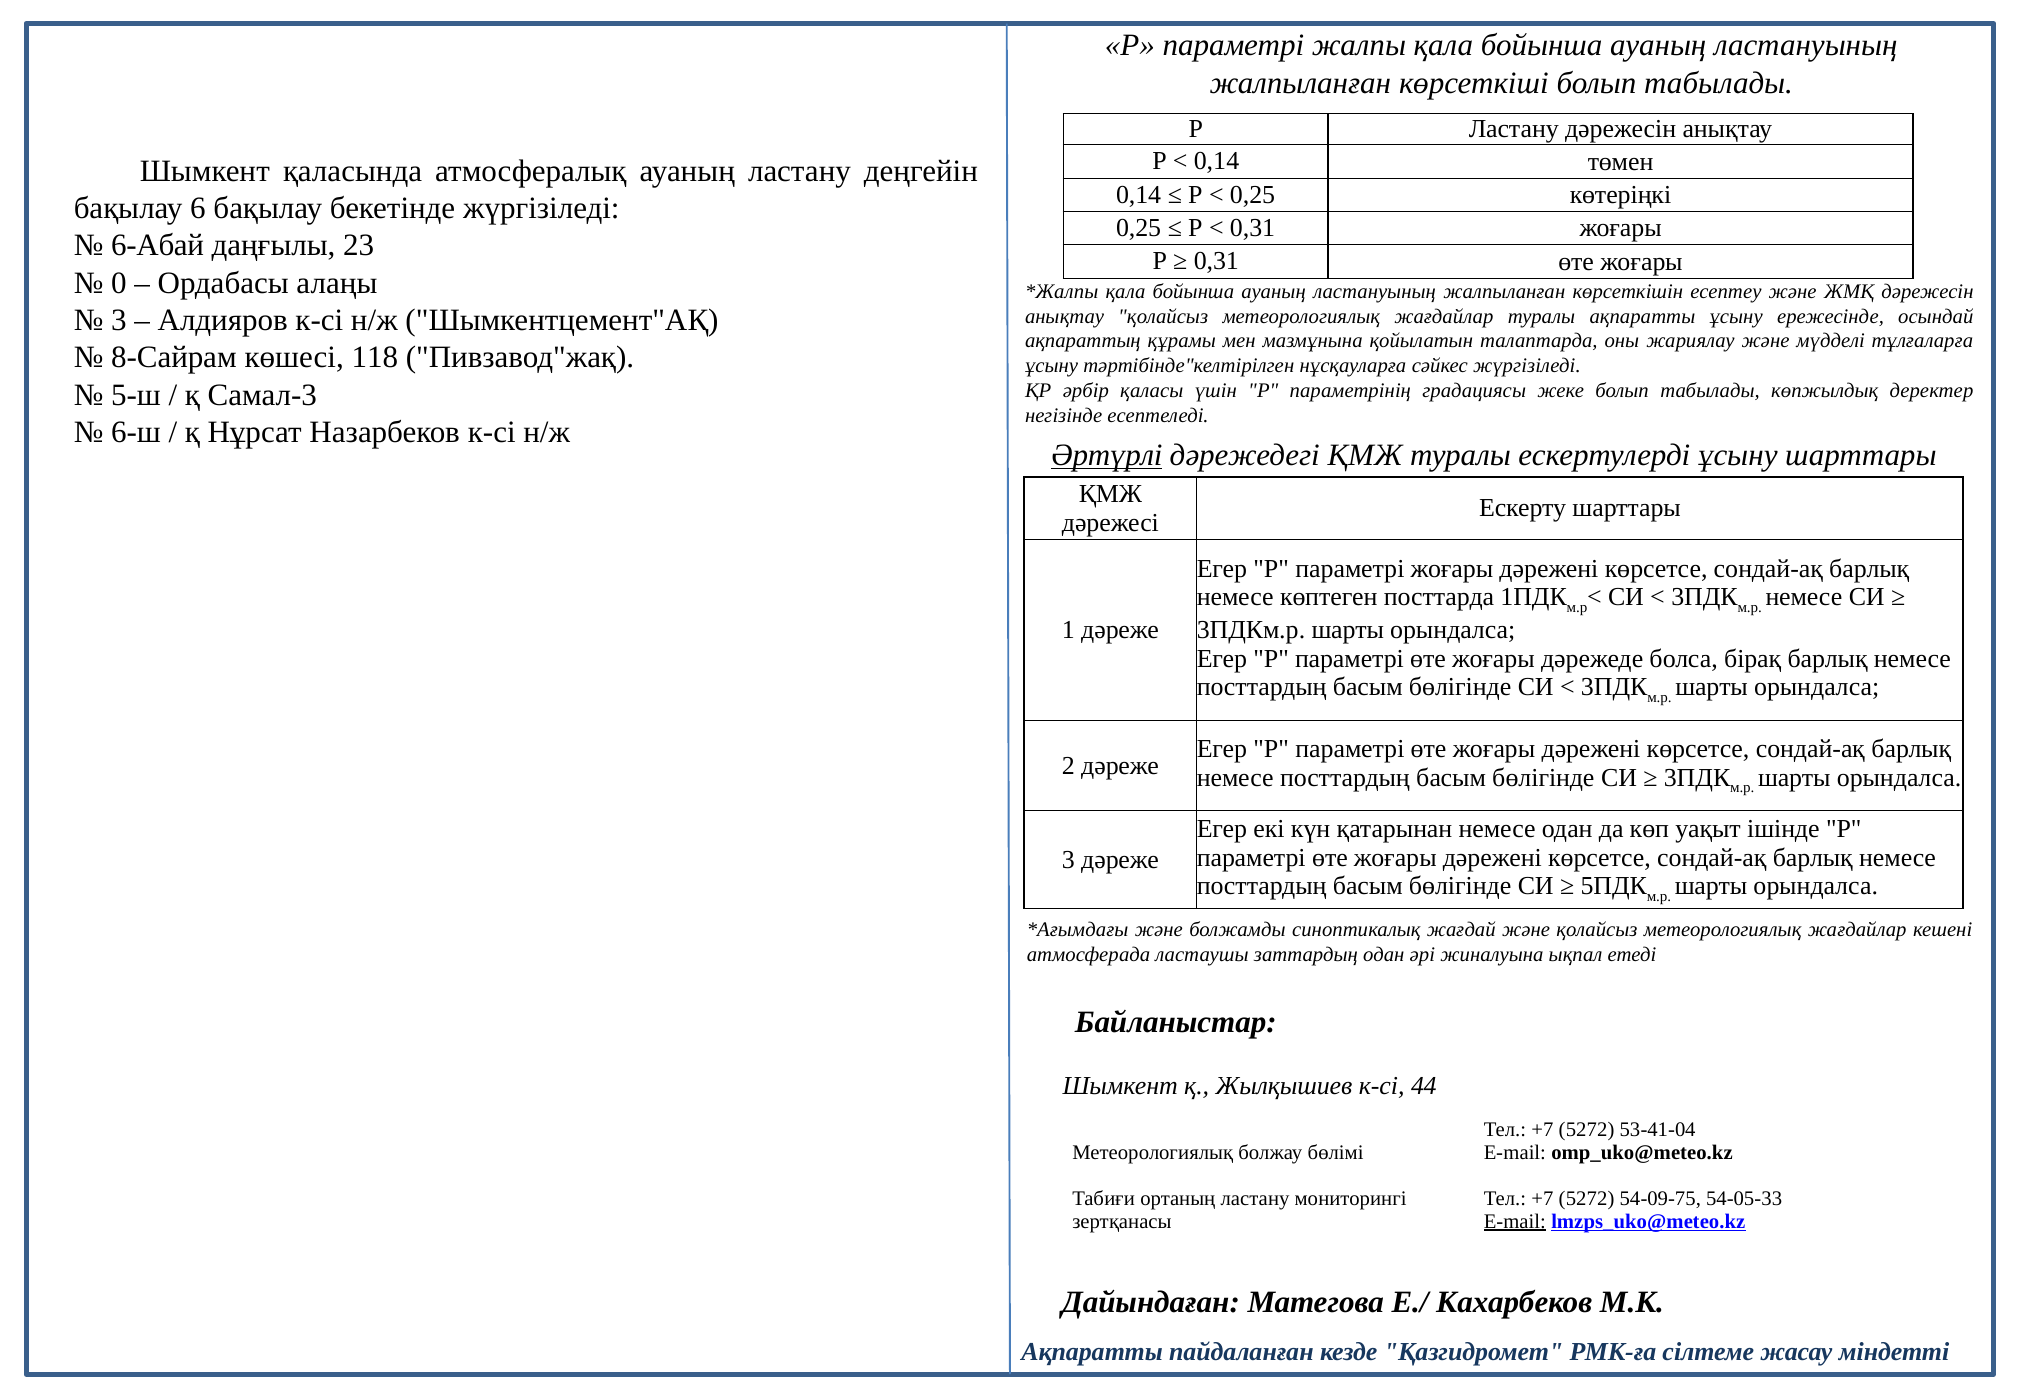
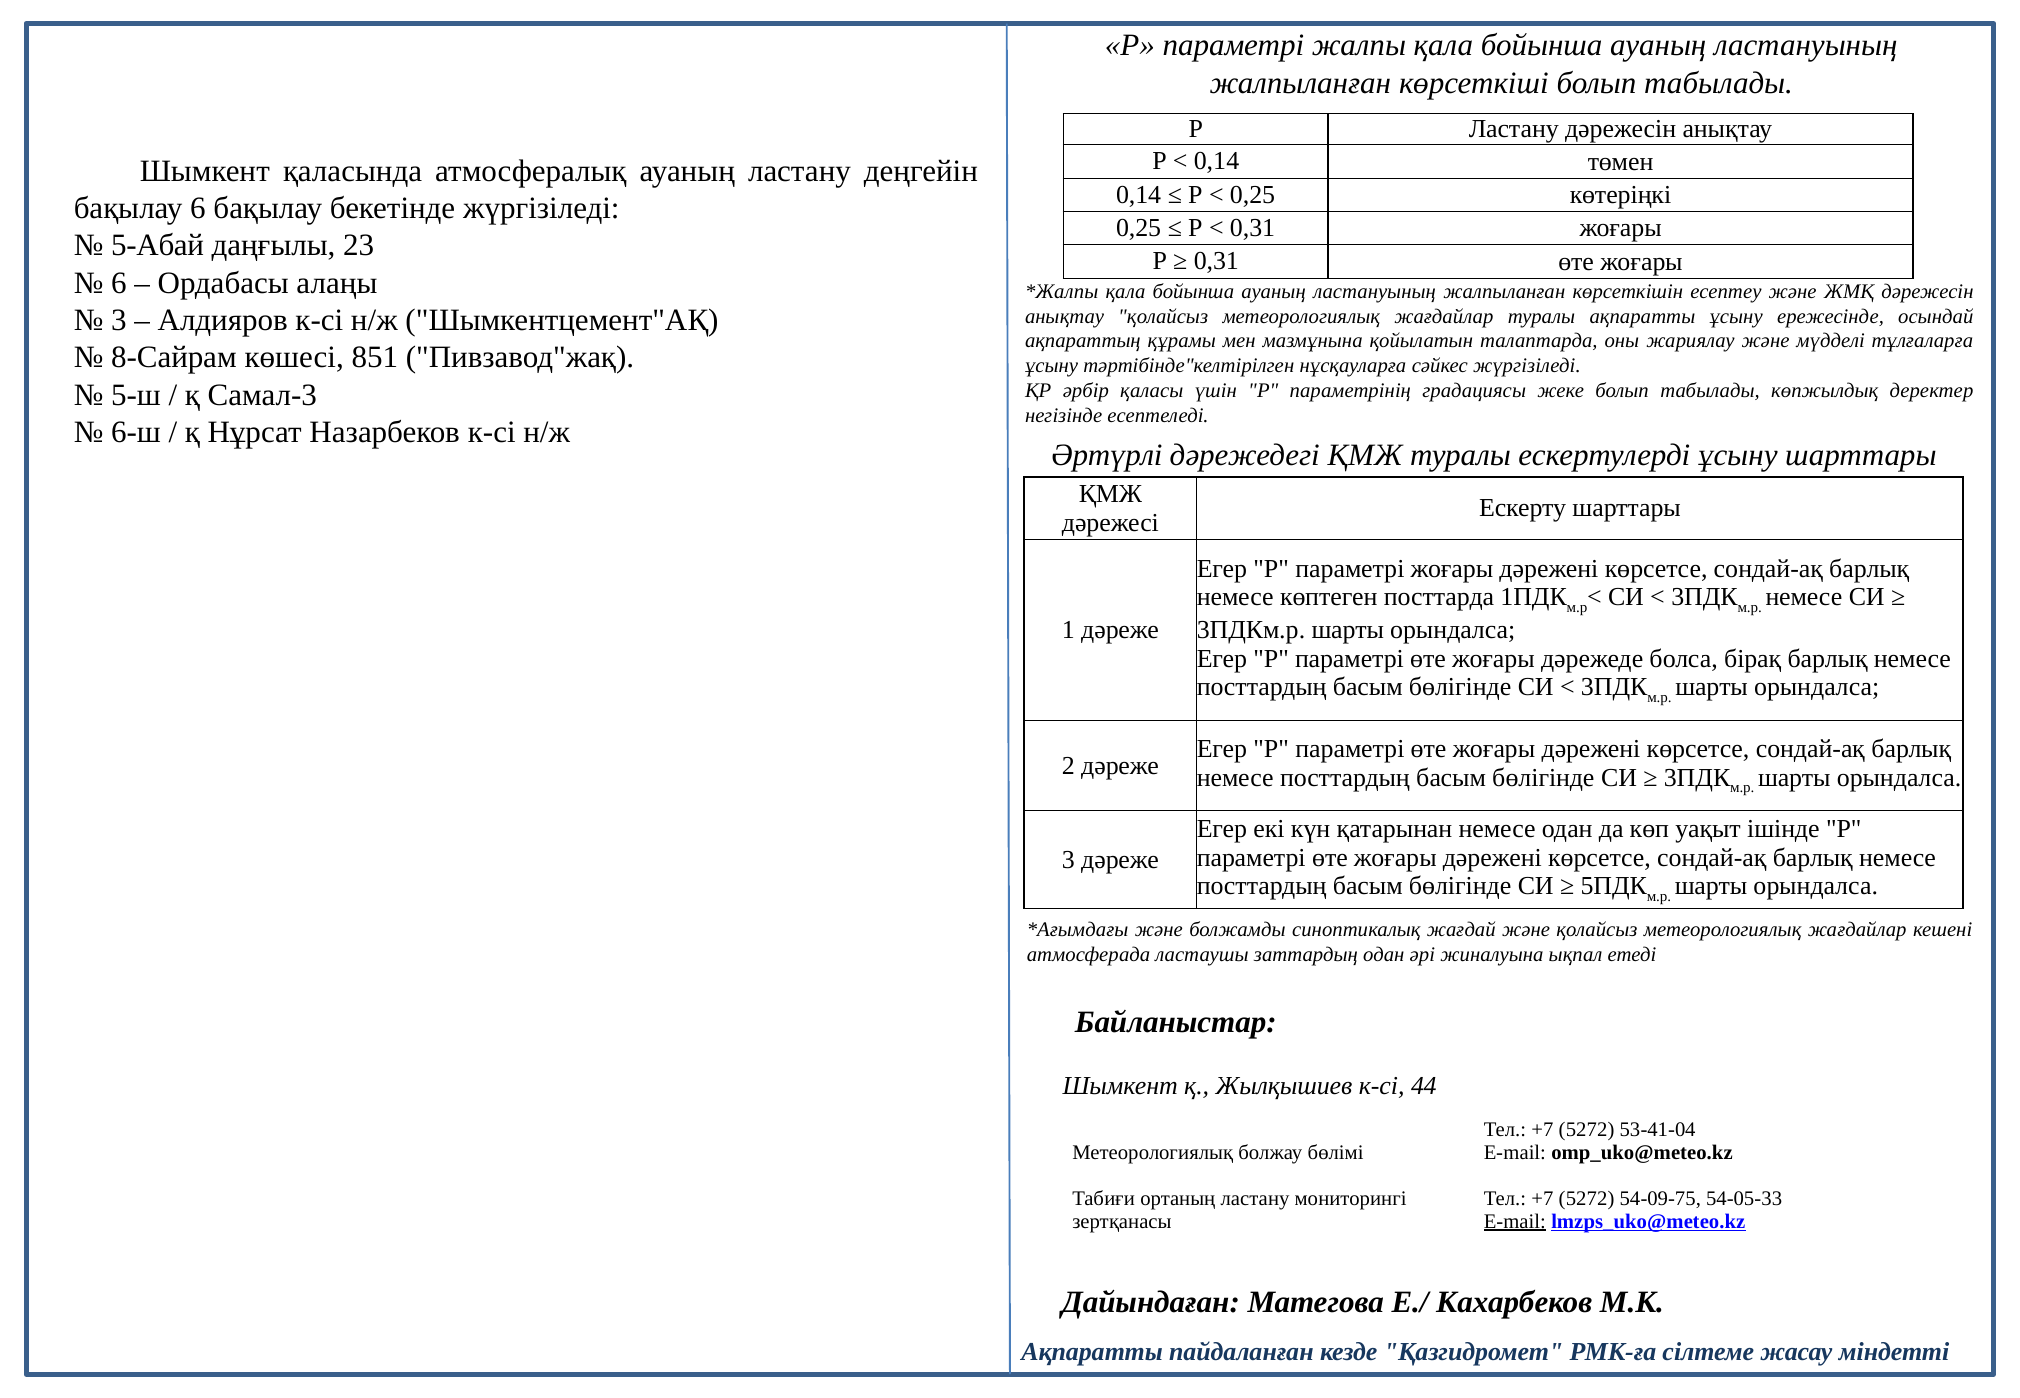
6-Абай: 6-Абай -> 5-Абай (158, 246)
0: 0 -> 6 (119, 283)
118: 118 -> 851 (375, 358)
Әртүрлі underline: present -> none (1107, 455)
